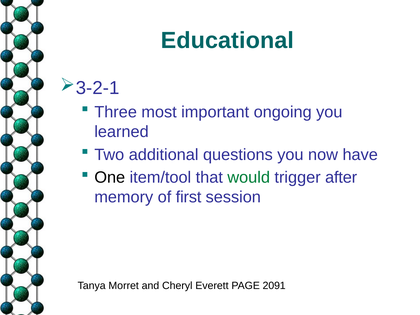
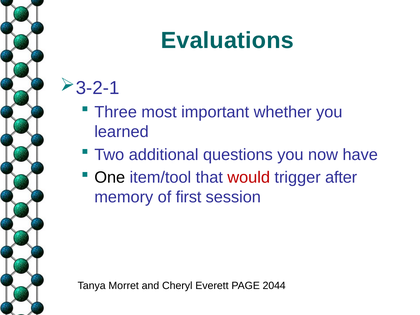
Educational: Educational -> Evaluations (227, 40)
ongoing: ongoing -> whether (283, 112)
would colour: green -> red (249, 178)
2091: 2091 -> 2044 (274, 286)
